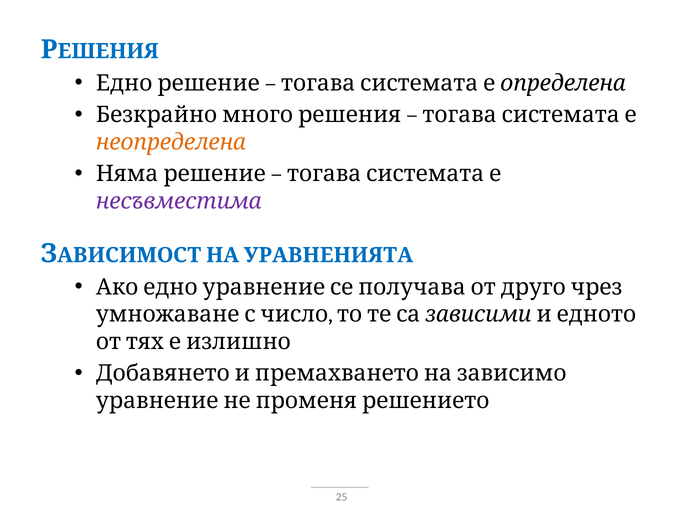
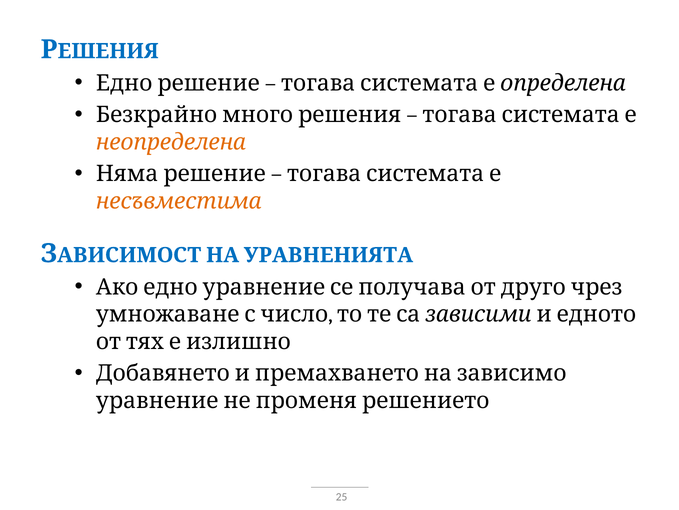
несъвместима colour: purple -> orange (179, 201)
